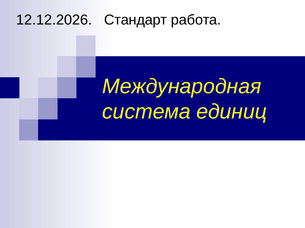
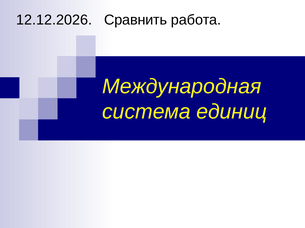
Стандарт: Стандарт -> Сравнить (136, 20)
